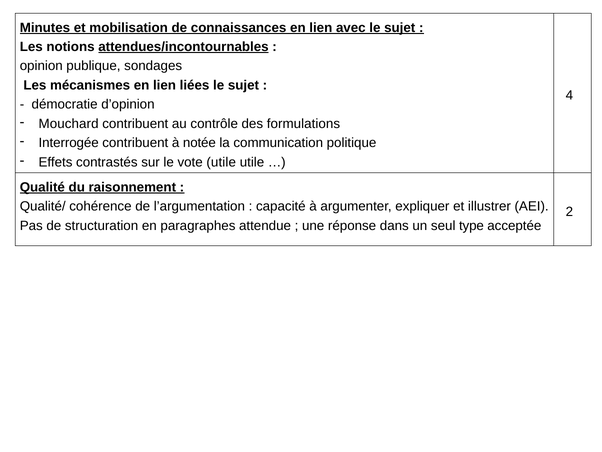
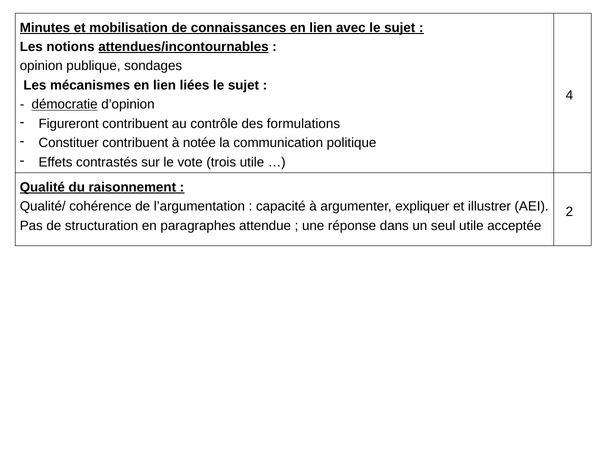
démocratie underline: none -> present (65, 104)
Mouchard: Mouchard -> Figureront (69, 124)
Interrogée: Interrogée -> Constituer (69, 143)
vote utile: utile -> trois (221, 162)
seul type: type -> utile (471, 225)
